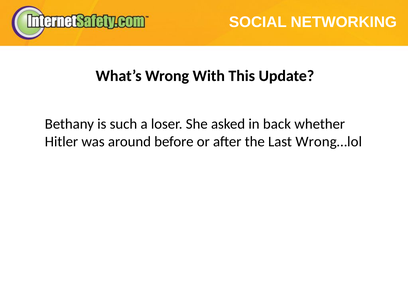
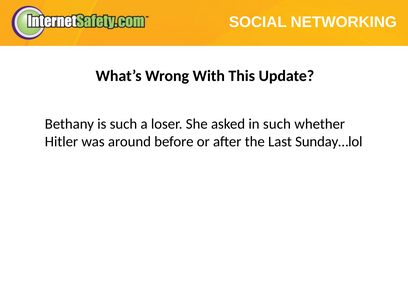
in back: back -> such (277, 124)
Wrong…lol: Wrong…lol -> Sunday…lol (329, 142)
